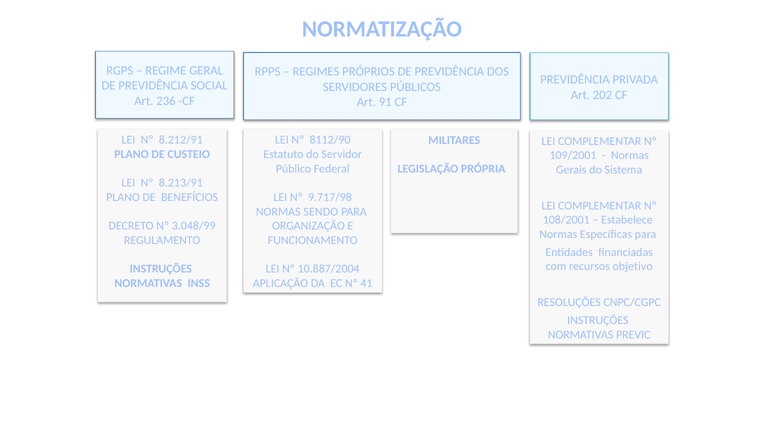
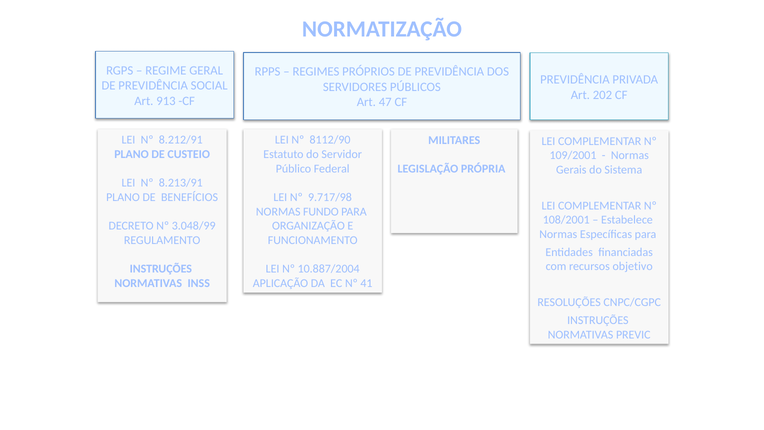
236: 236 -> 913 (166, 101)
91: 91 -> 47 (385, 102)
SENDO: SENDO -> FUNDO (321, 212)
